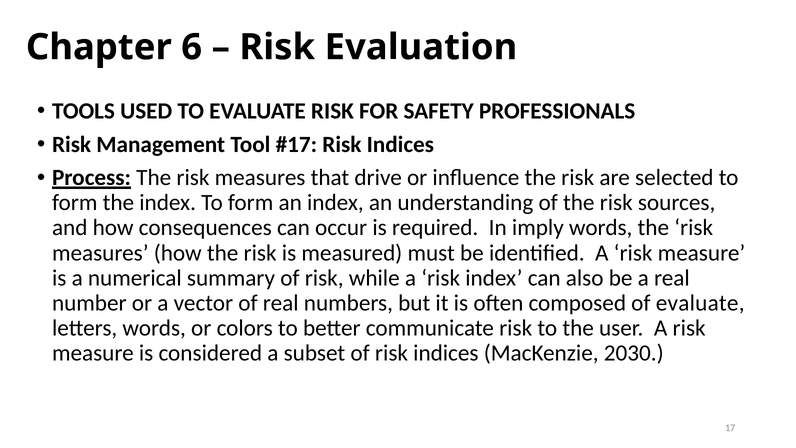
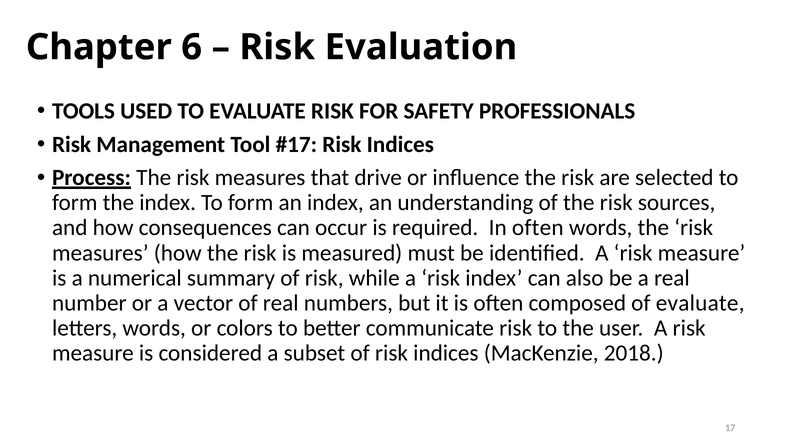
In imply: imply -> often (538, 228)
2030: 2030 -> 2018 (634, 353)
